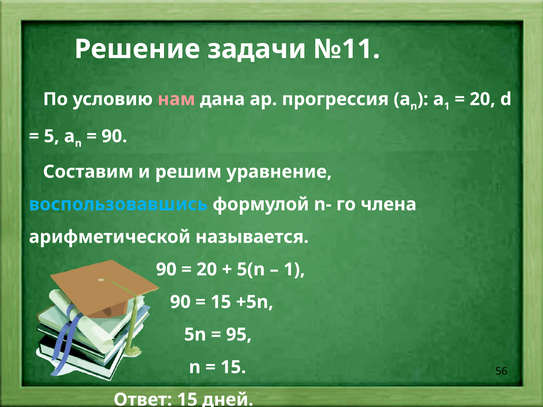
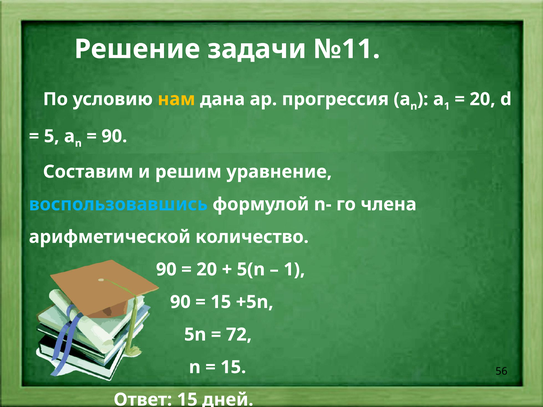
нам colour: pink -> yellow (176, 99)
называется: называется -> количество (252, 237)
95: 95 -> 72 (239, 335)
